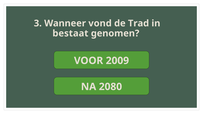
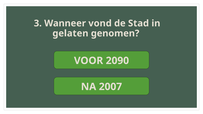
Trad: Trad -> Stad (138, 23)
bestaat: bestaat -> gelaten (70, 33)
2009: 2009 -> 2090 (117, 61)
2080: 2080 -> 2007 (110, 87)
